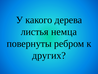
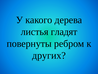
немца: немца -> гладят (64, 32)
